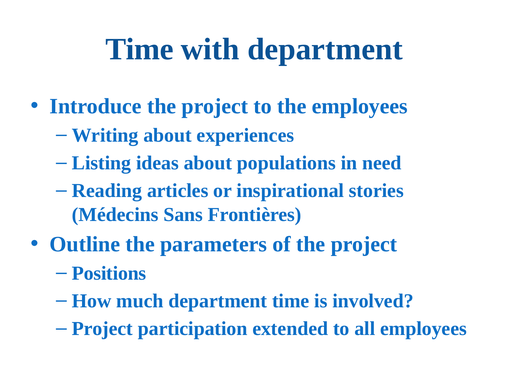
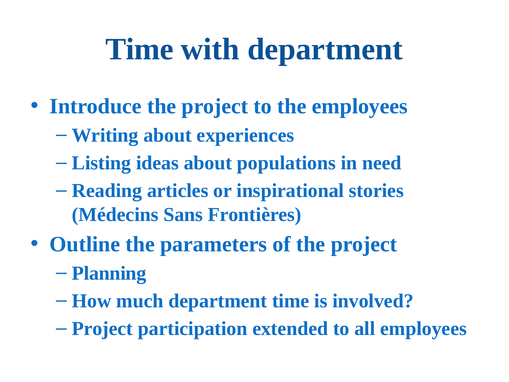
Positions: Positions -> Planning (109, 273)
